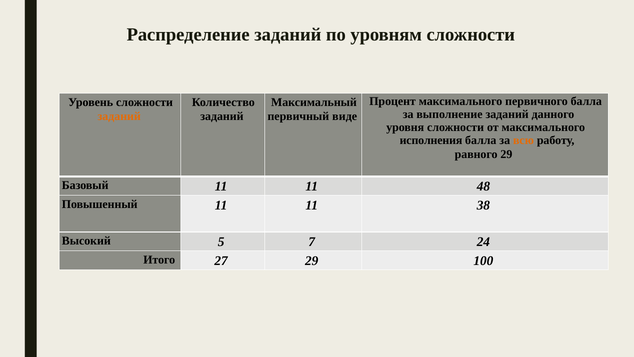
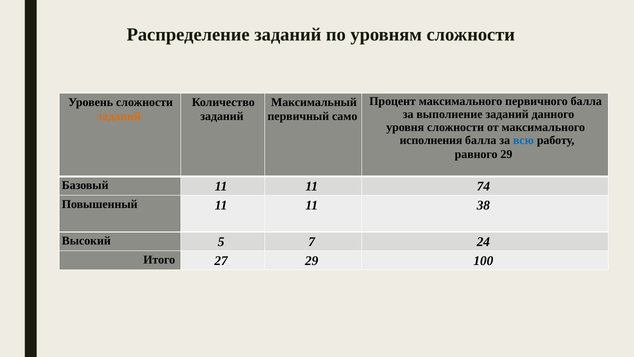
виде: виде -> само (345, 116)
всю colour: orange -> blue (523, 140)
48: 48 -> 74 (483, 186)
